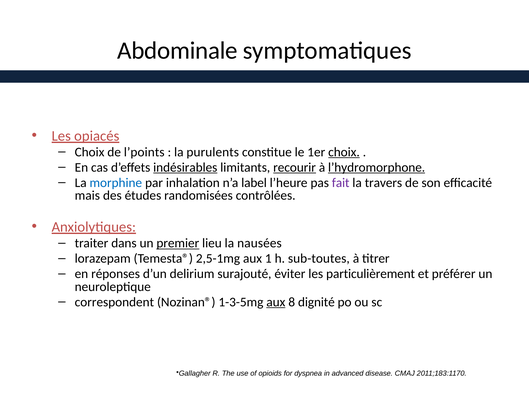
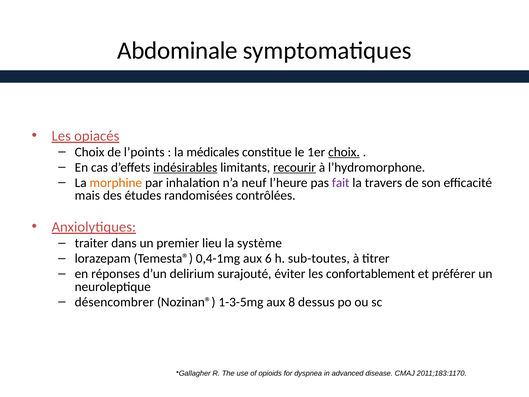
purulents: purulents -> médicales (213, 152)
l’hydromorphone underline: present -> none (377, 167)
morphine colour: blue -> orange (116, 183)
label: label -> neuf (254, 183)
premier underline: present -> none (178, 243)
nausées: nausées -> système (260, 243)
2,5-1mg: 2,5-1mg -> 0,4-1mg (218, 258)
1: 1 -> 6 (268, 258)
particulièrement: particulièrement -> confortablement (371, 274)
correspondent: correspondent -> désencombrer (114, 302)
aux underline: present -> none (276, 302)
dignité: dignité -> dessus (316, 302)
